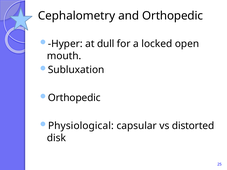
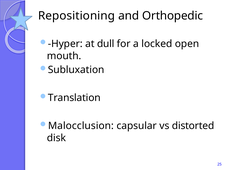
Cephalometry: Cephalometry -> Repositioning (76, 16)
Orthopedic: Orthopedic -> Translation (74, 98)
Physiological: Physiological -> Malocclusion (81, 126)
